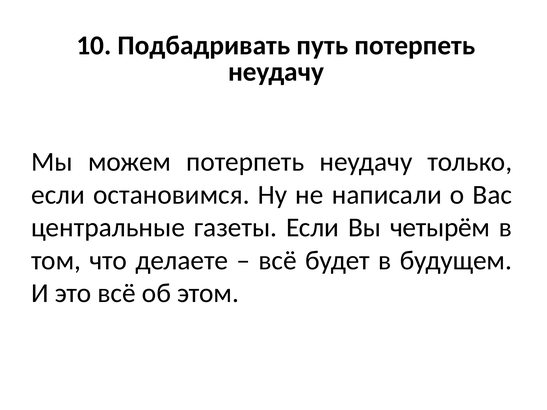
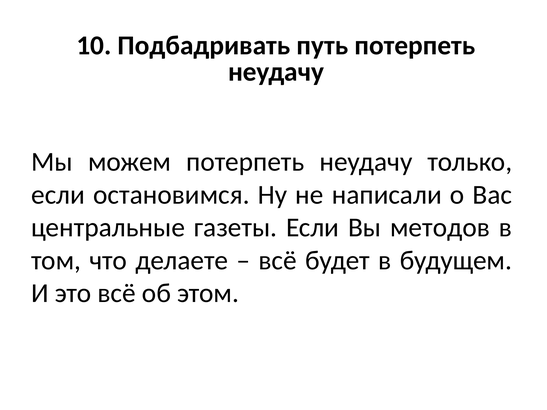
четырём: четырём -> методов (440, 228)
